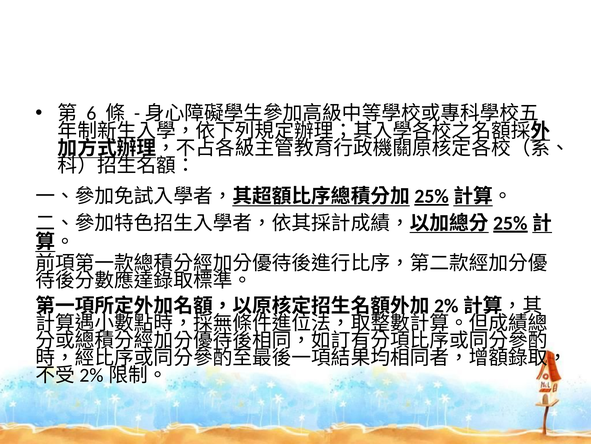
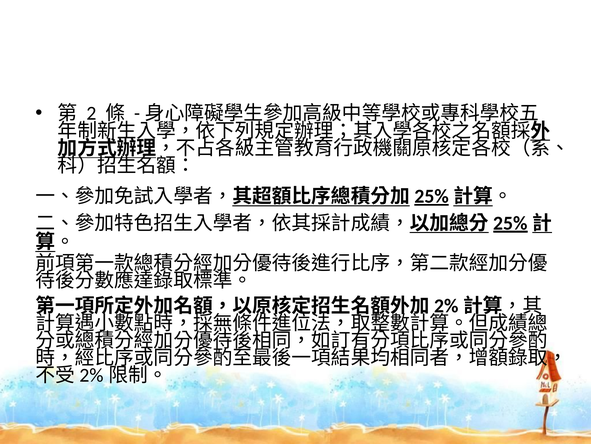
6: 6 -> 2 (91, 113)
